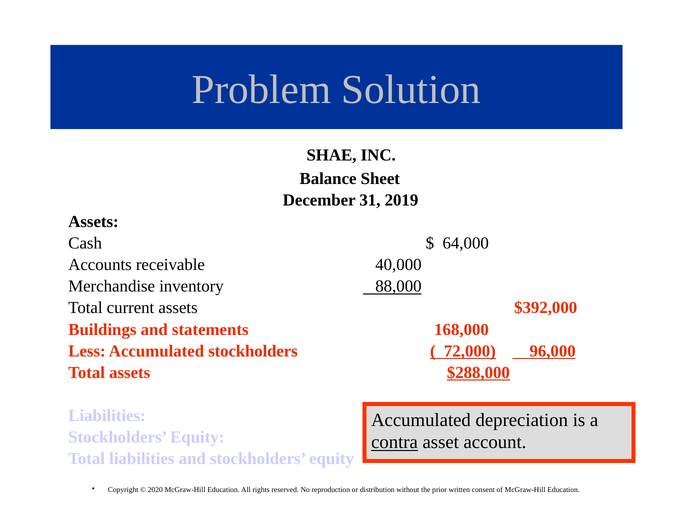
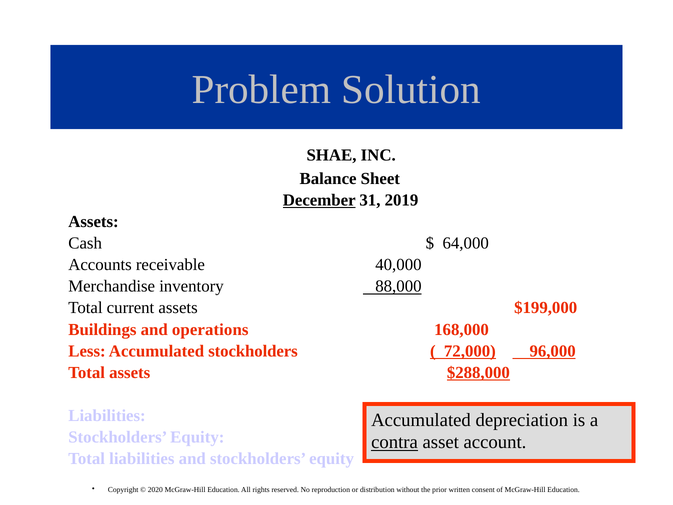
December underline: none -> present (319, 200)
$392,000: $392,000 -> $199,000 (546, 308)
statements: statements -> operations (210, 329)
